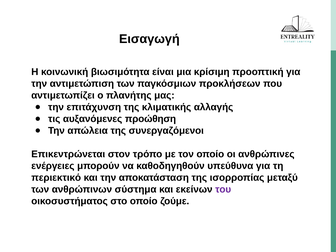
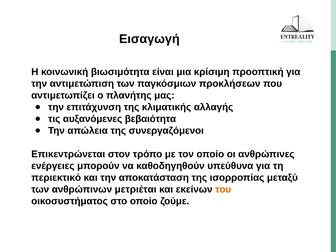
προώθηση: προώθηση -> βεβαιότητα (150, 119)
σύστημα: σύστημα -> μετριέται (136, 189)
του colour: purple -> orange (223, 189)
